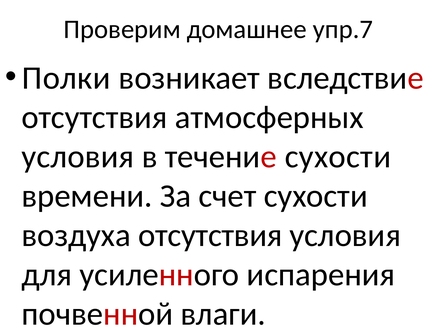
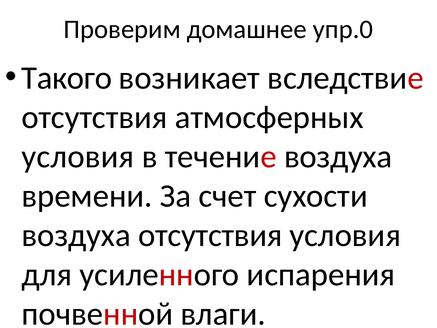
упр.7: упр.7 -> упр.0 (343, 29)
Полки: Полки -> Такого (67, 78)
течение сухости: сухости -> воздуха (338, 157)
